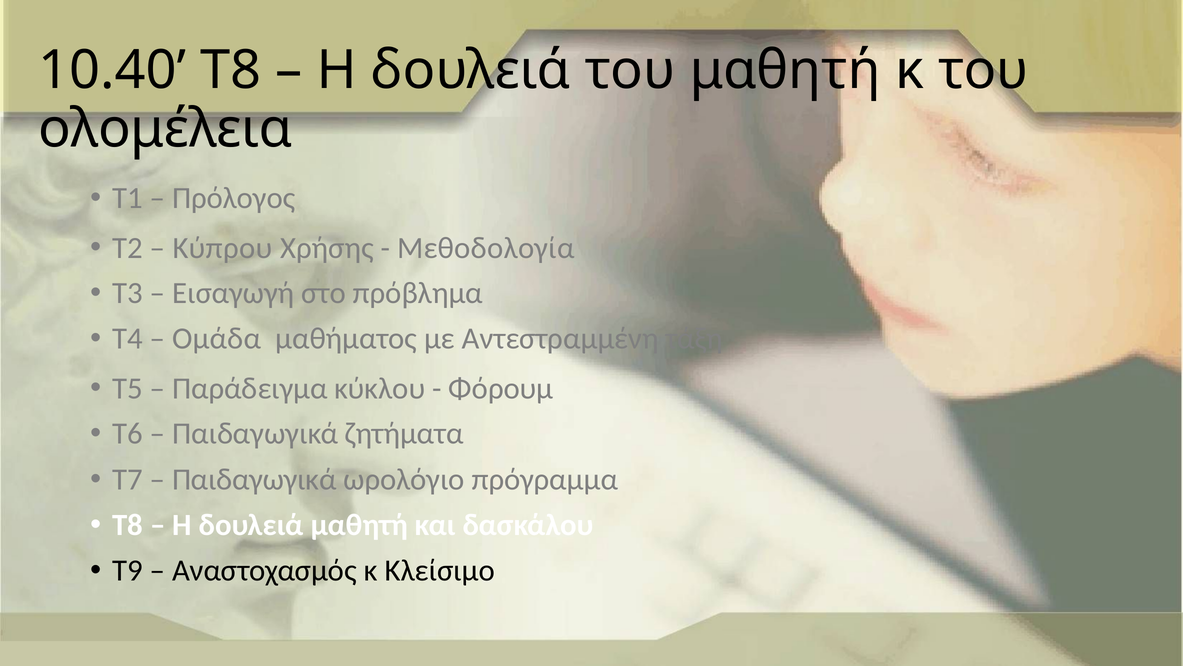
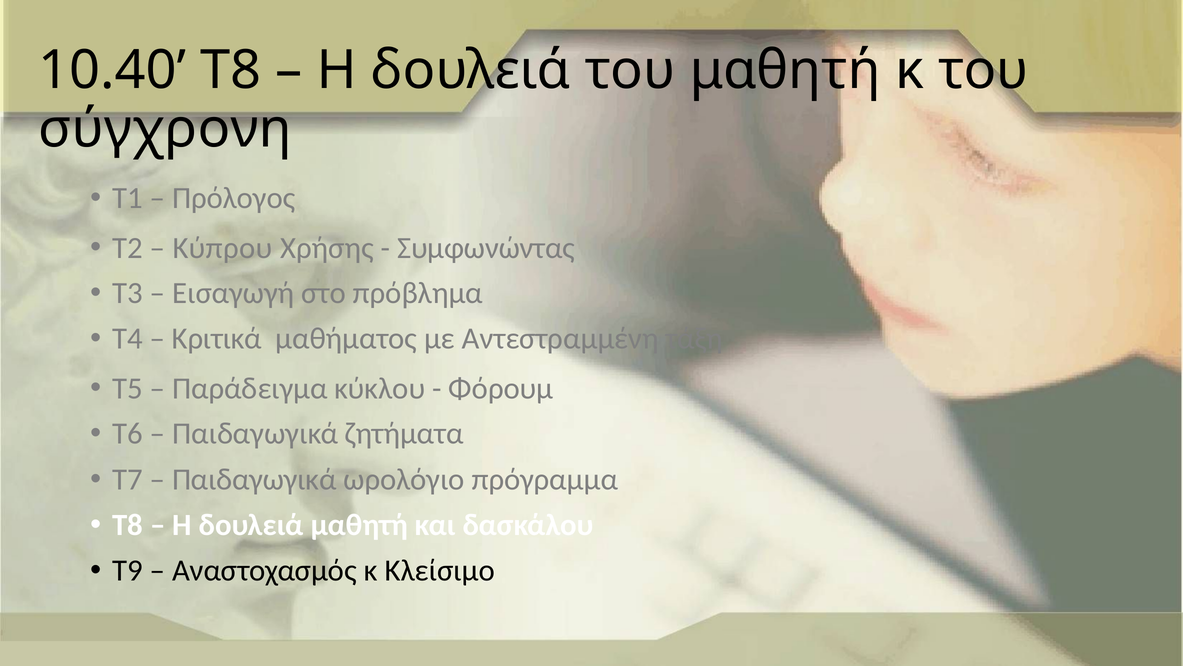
ολομέλεια: ολομέλεια -> σύγχρονη (165, 129)
Μεθοδολογία: Μεθοδολογία -> Συμφωνώντας (486, 248)
Ομάδα: Ομάδα -> Κριτικά (217, 338)
